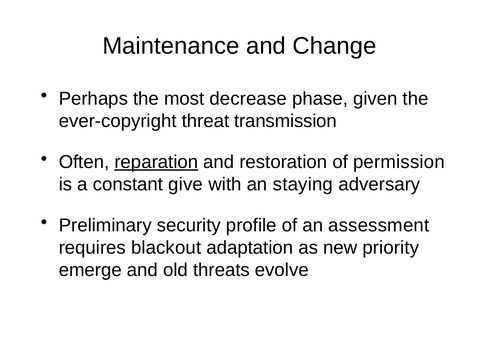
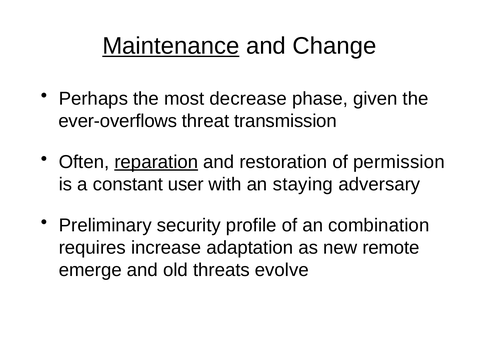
Maintenance underline: none -> present (171, 46)
ever-copyright: ever-copyright -> ever-overflows (118, 121)
give: give -> user (186, 184)
assessment: assessment -> combination (379, 225)
blackout: blackout -> increase (166, 248)
priority: priority -> remote (391, 248)
